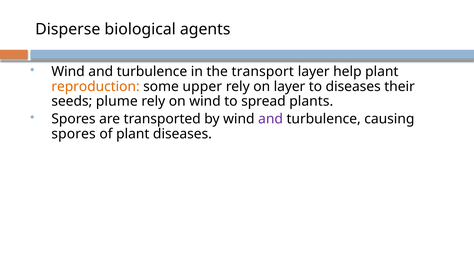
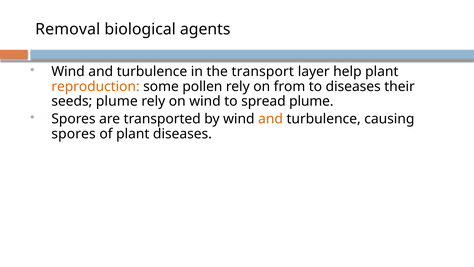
Disperse: Disperse -> Removal (68, 29)
upper: upper -> pollen (202, 86)
on layer: layer -> from (290, 86)
spread plants: plants -> plume (311, 101)
and colour: purple -> orange (271, 119)
